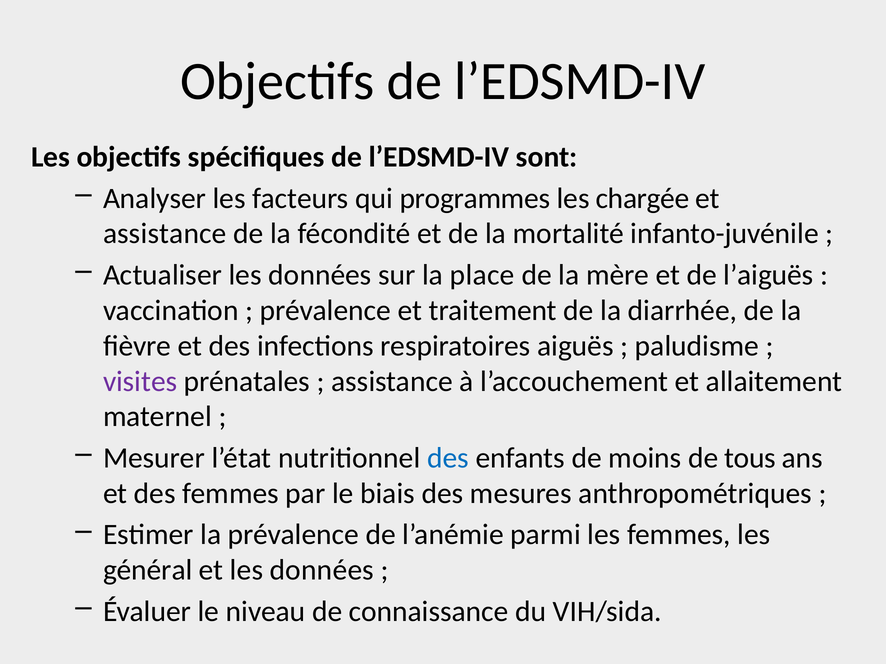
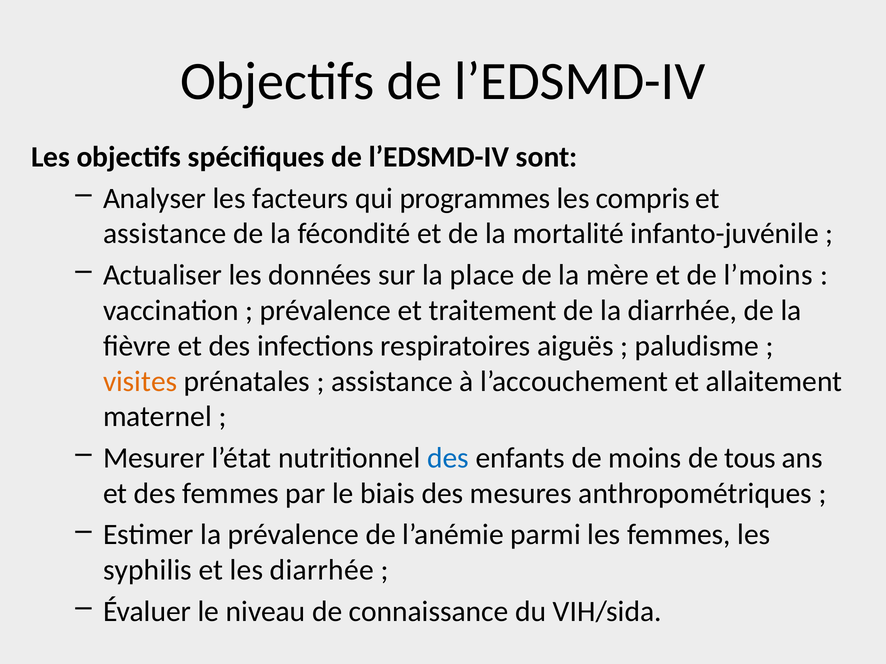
chargée: chargée -> compris (643, 198)
l’aiguës: l’aiguës -> l’moins (768, 275)
visites colour: purple -> orange (140, 382)
général: général -> syphilis (148, 571)
et les données: données -> diarrhée (322, 571)
